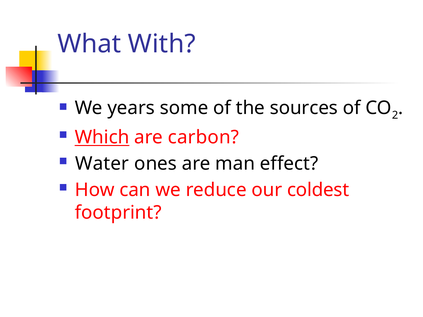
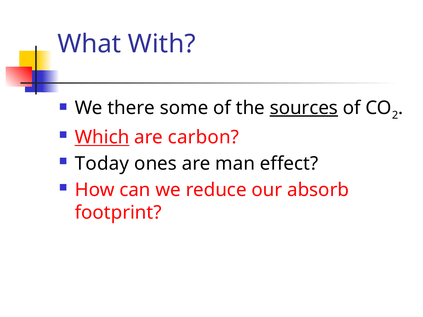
years: years -> there (131, 108)
sources underline: none -> present (304, 108)
Water: Water -> Today (102, 164)
coldest: coldest -> absorb (318, 190)
